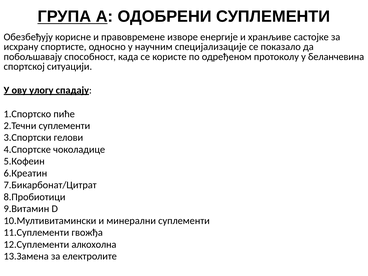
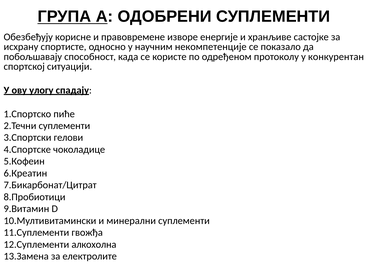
специјализације: специјализације -> некомпетенције (211, 47)
беланчевина: беланчевина -> конкурентан (336, 57)
